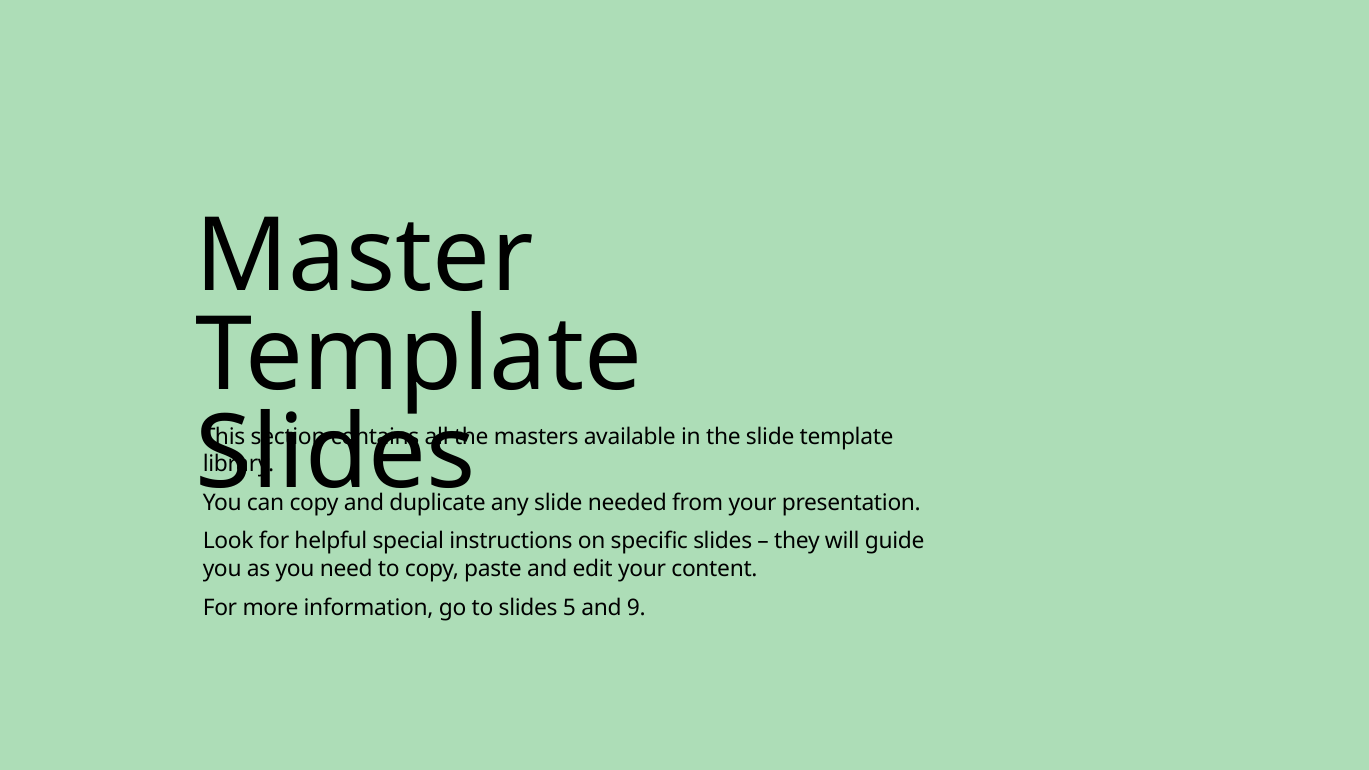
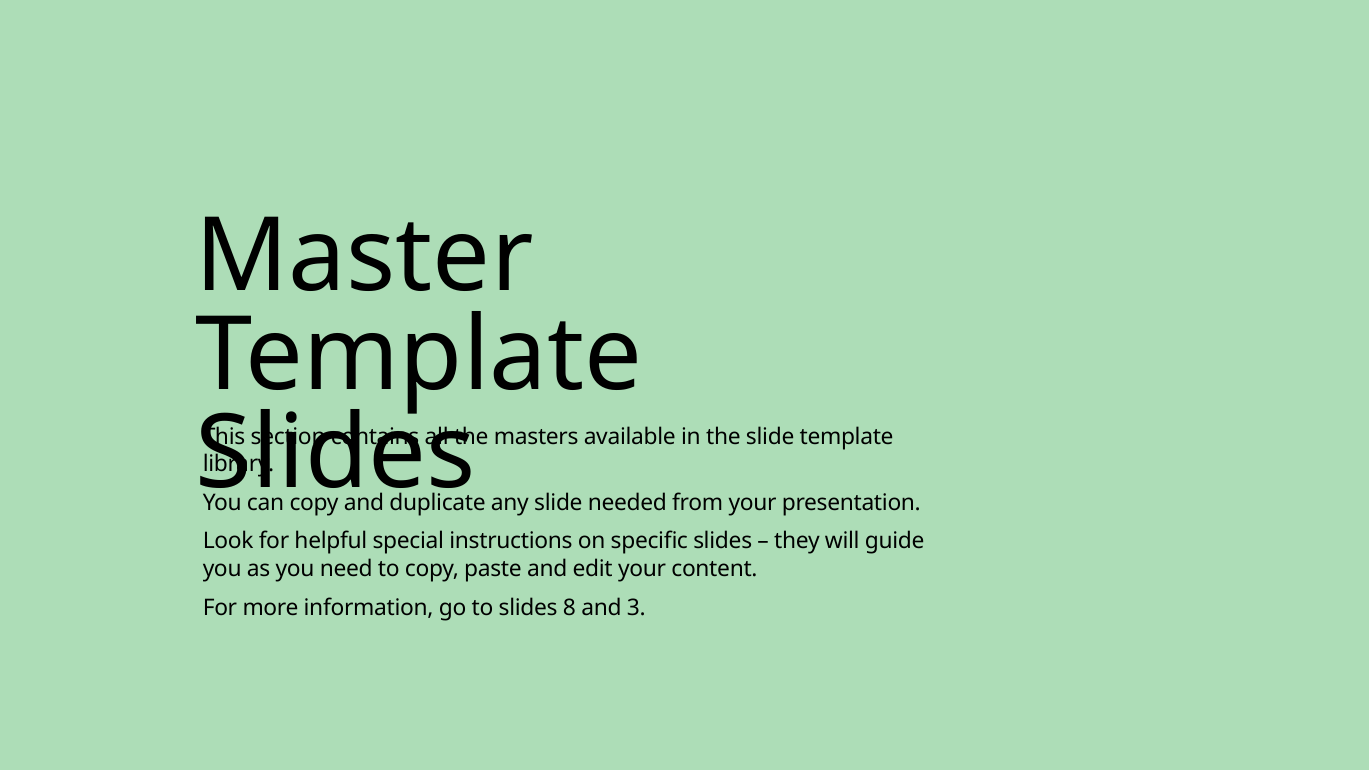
5: 5 -> 8 (569, 608)
9: 9 -> 3 (636, 608)
